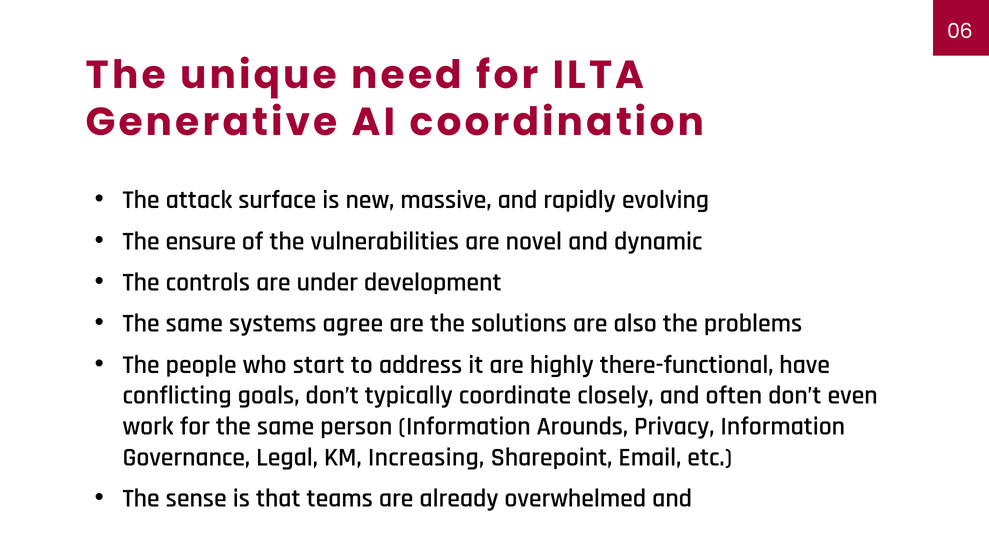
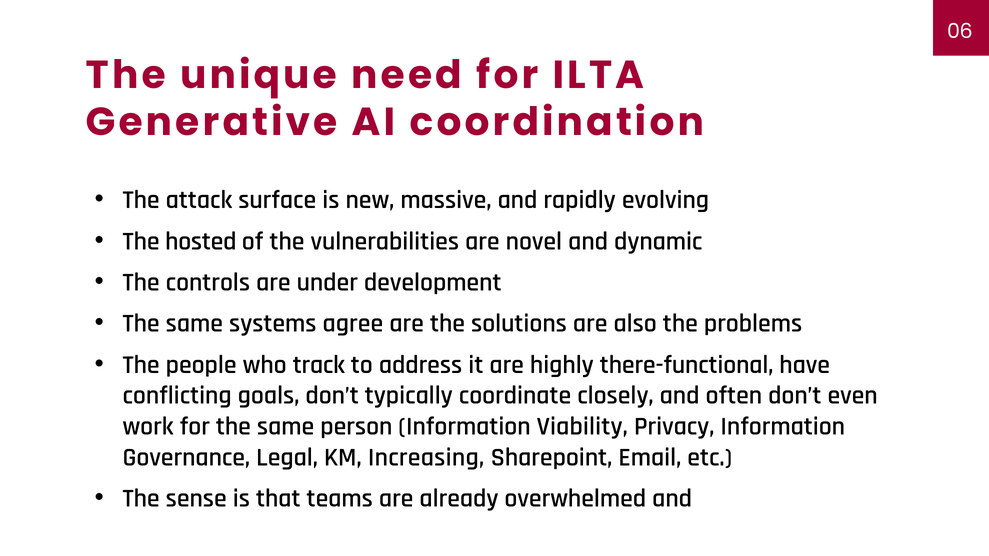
ensure: ensure -> hosted (201, 241)
start: start -> track (319, 365)
Arounds: Arounds -> Viability (582, 427)
